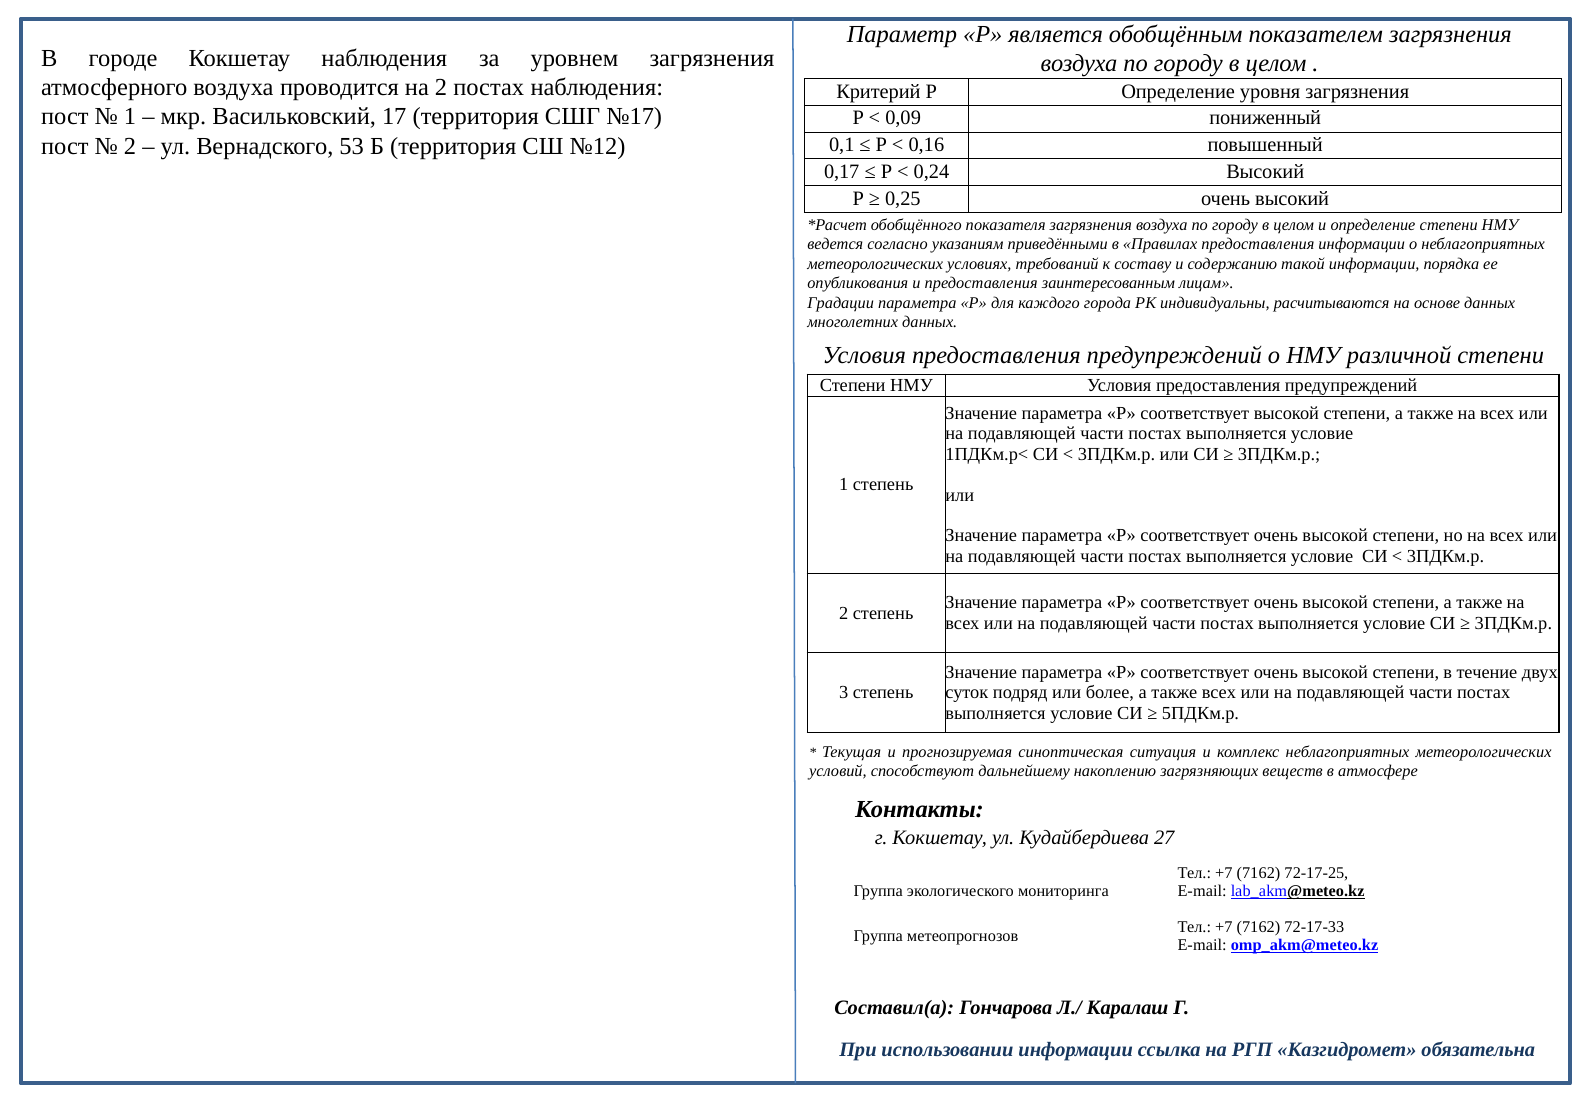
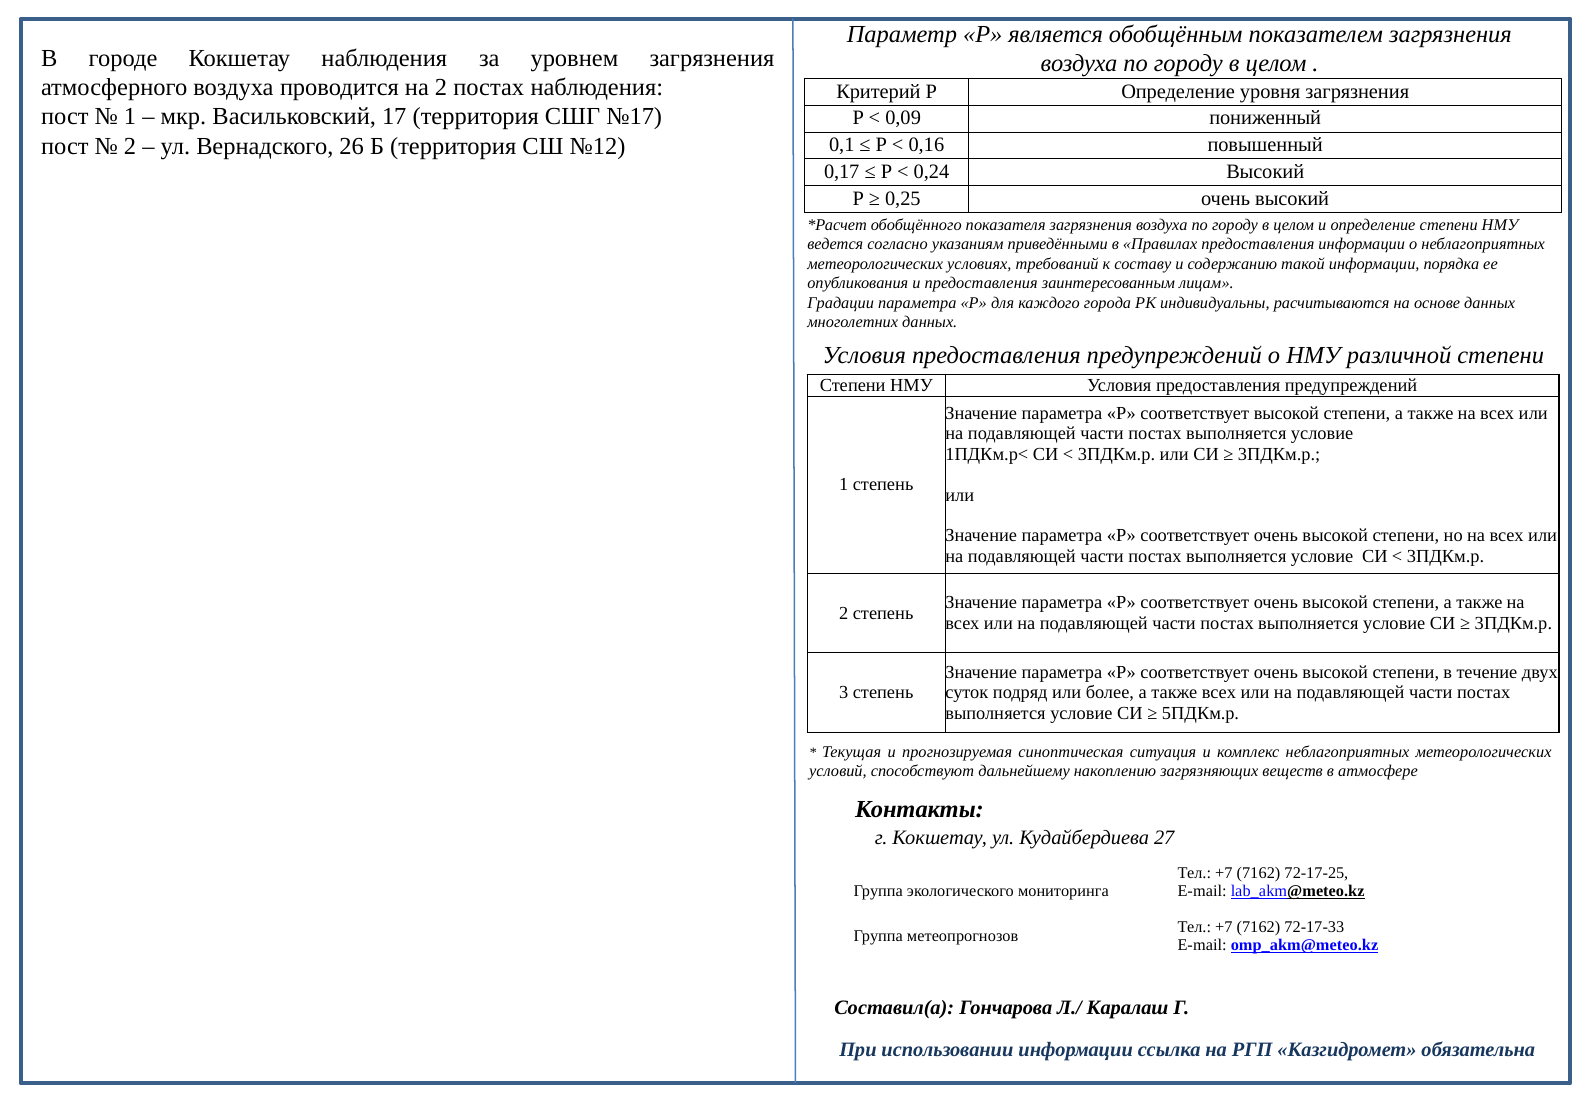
53: 53 -> 26 (352, 146)
